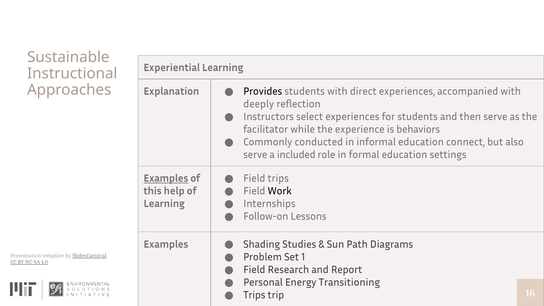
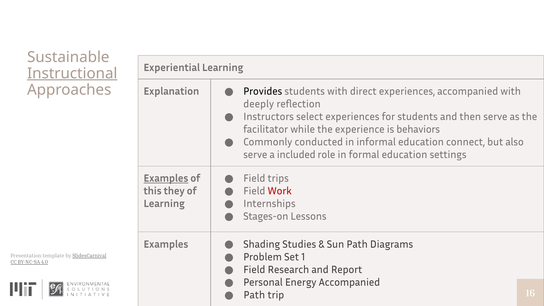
Instructional underline: none -> present (72, 73)
Work colour: black -> red (280, 191)
help: help -> they (174, 191)
Follow-on: Follow-on -> Stages-on (266, 216)
Energy Transitioning: Transitioning -> Accompanied (349, 282)
Trips: Trips -> Path (254, 295)
